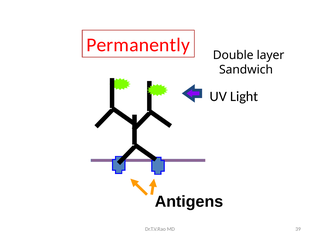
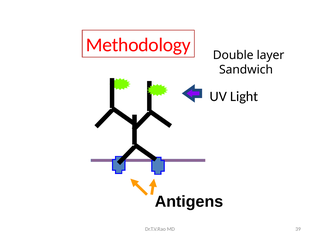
Permanently: Permanently -> Methodology (138, 45)
